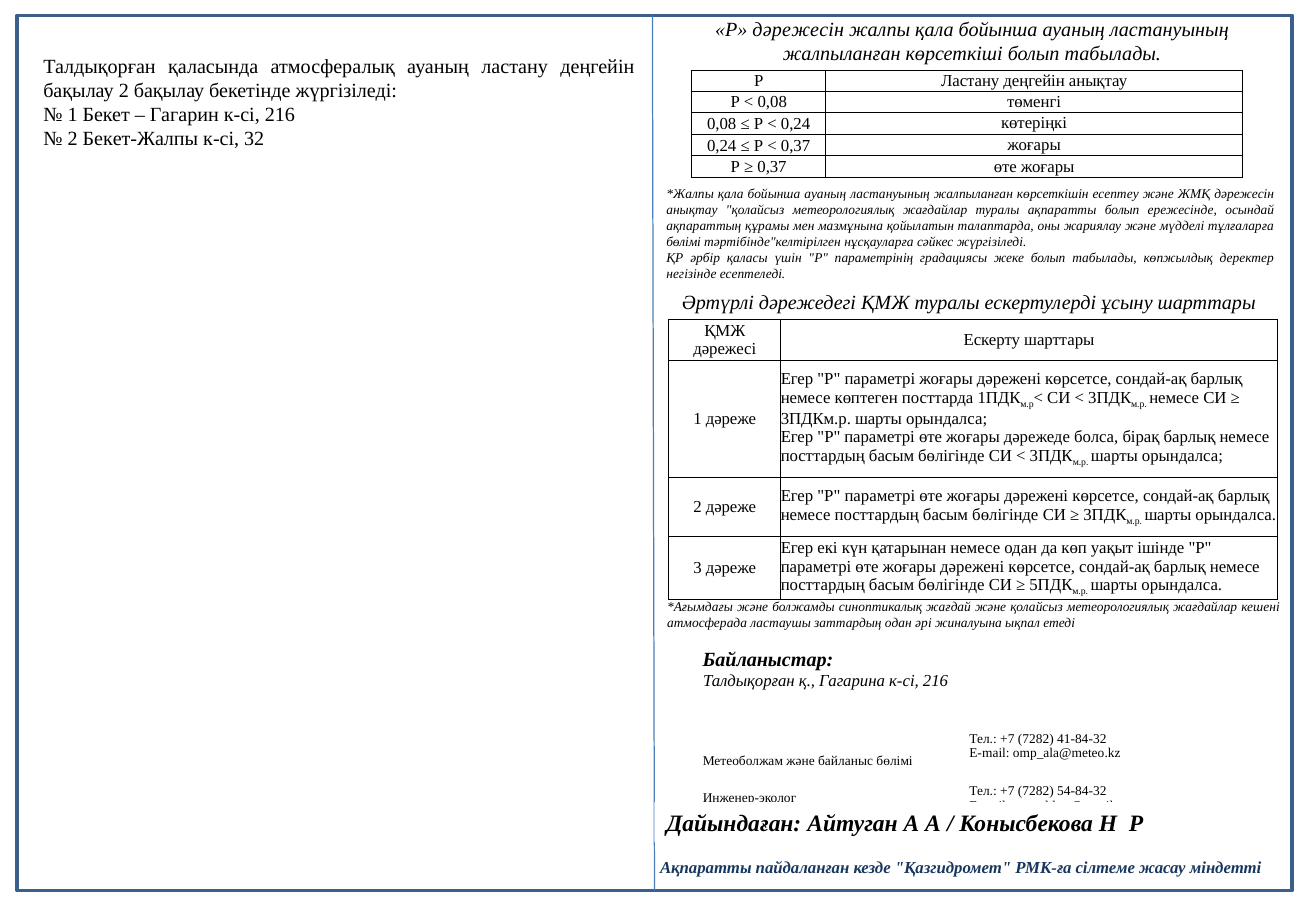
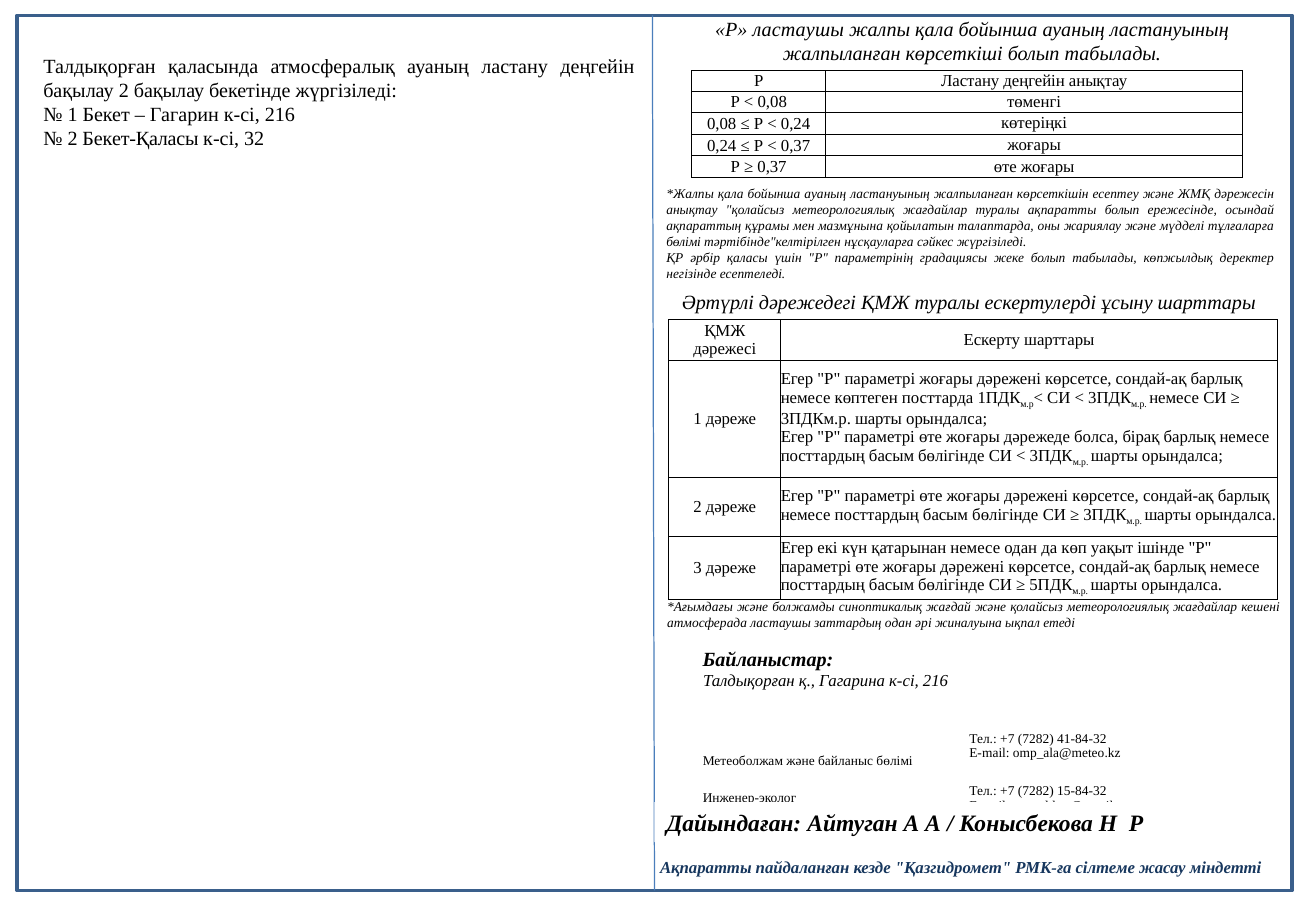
Р дәрежесін: дәрежесін -> ластаушы (798, 30)
Бекет-Жалпы: Бекет-Жалпы -> Бекет-Қаласы (141, 139)
54-84-32: 54-84-32 -> 15-84-32 (1082, 791)
